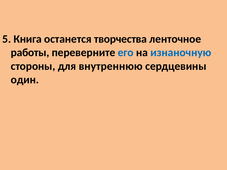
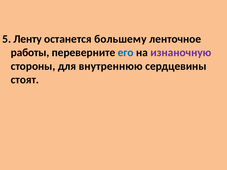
Книга: Книга -> Ленту (28, 39)
творчества: творчества -> большему (120, 39)
изнаночную colour: blue -> purple (181, 53)
один: один -> стоят (25, 80)
